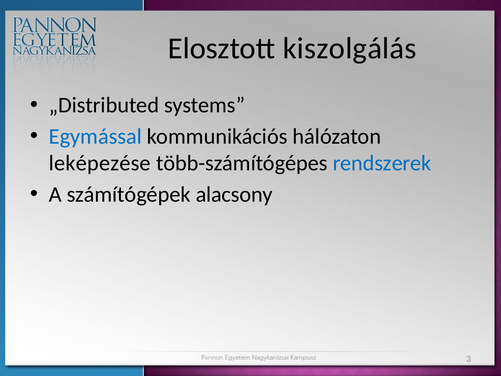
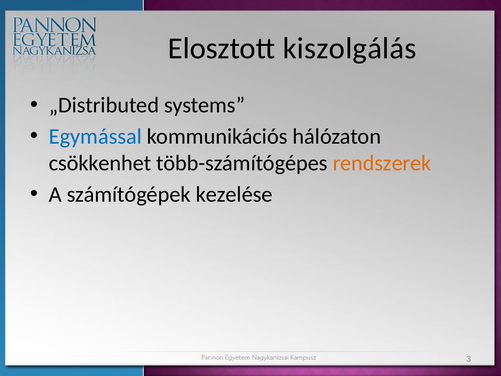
leképezése: leképezése -> csökkenhet (100, 163)
rendszerek colour: blue -> orange (382, 163)
alacsony: alacsony -> kezelése (234, 194)
